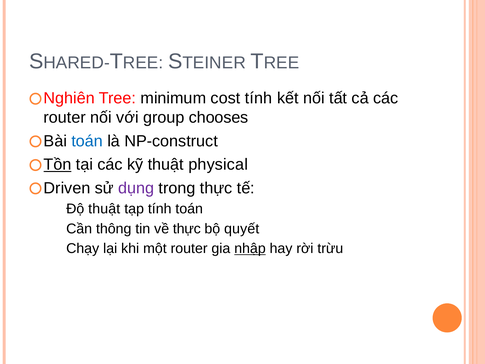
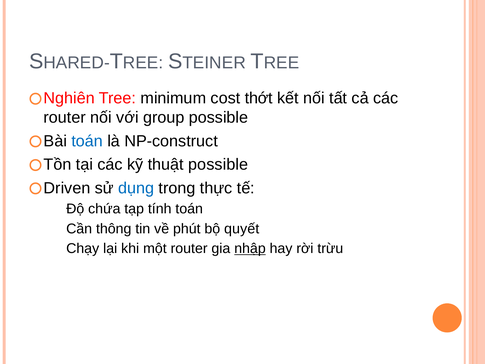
cost tính: tính -> thớt (259, 98)
group chooses: chooses -> possible (219, 118)
Tồn underline: present -> none (58, 164)
thuật physical: physical -> possible (218, 164)
dụng colour: purple -> blue (136, 188)
thuật: thuật -> chứa (104, 209)
về thực: thực -> phút (187, 229)
